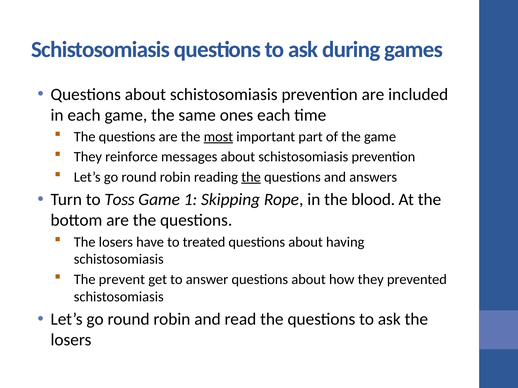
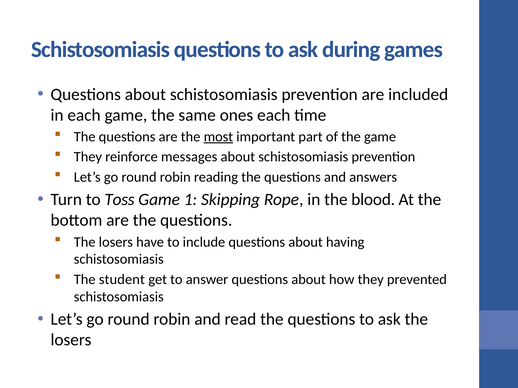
the underline: present -> none (251, 177)
treated: treated -> include (204, 242)
prevent: prevent -> student (122, 280)
